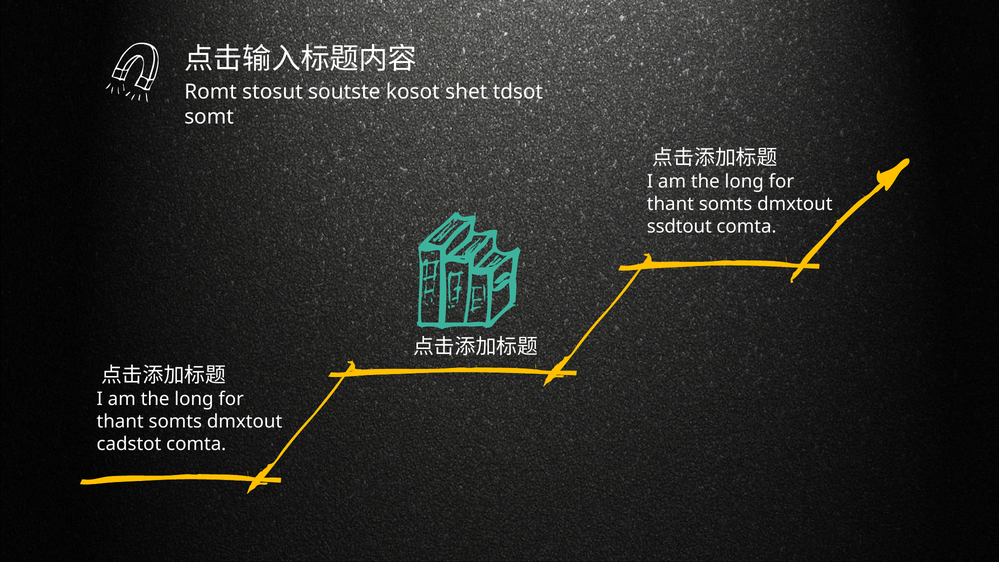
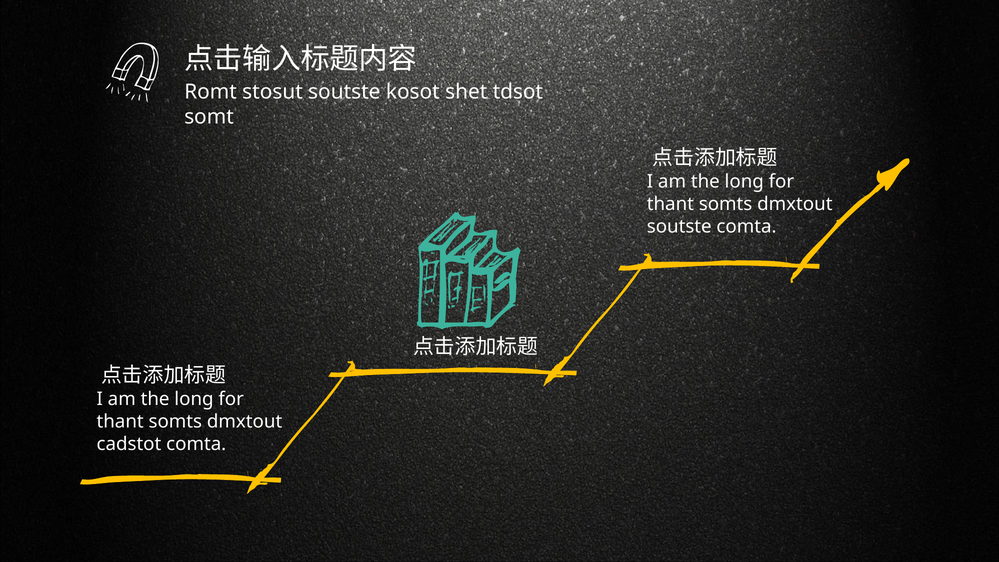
ssdtout: ssdtout -> soutste (679, 226)
